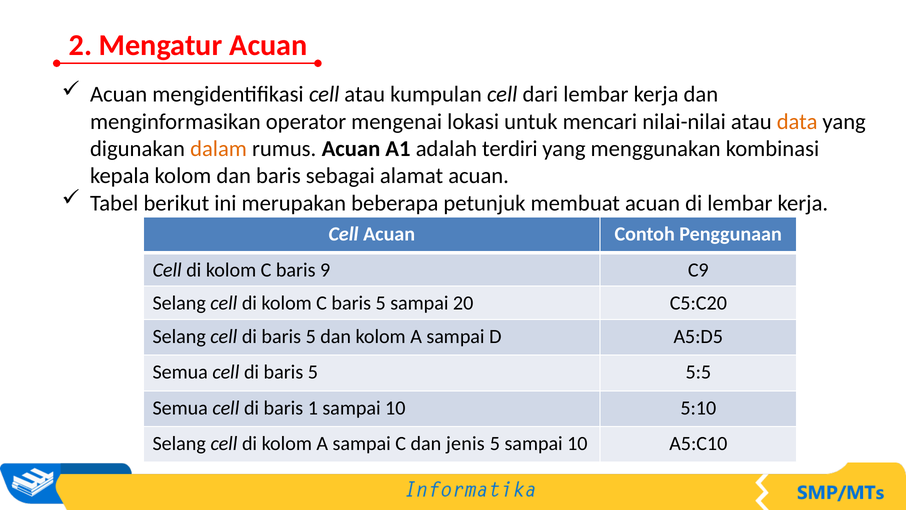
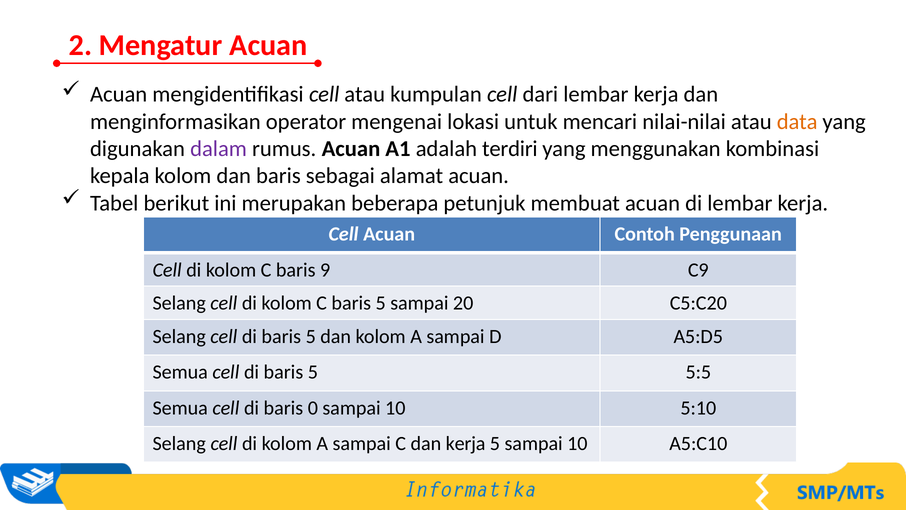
dalam colour: orange -> purple (219, 149)
1: 1 -> 0 (313, 408)
dan jenis: jenis -> kerja (466, 443)
